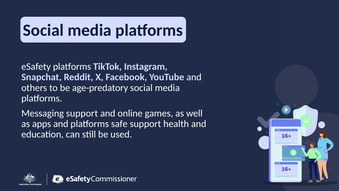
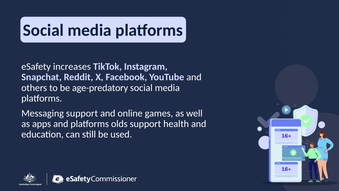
eSafety platforms: platforms -> increases (72, 66)
safe: safe -> olds (119, 124)
